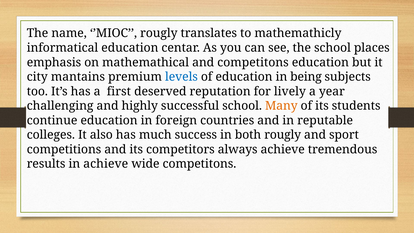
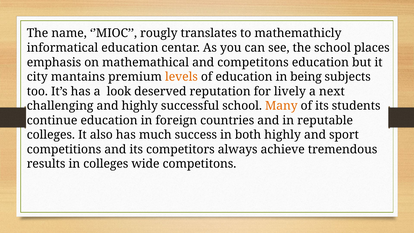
levels colour: blue -> orange (181, 77)
first: first -> look (119, 91)
year: year -> next (332, 91)
both rougly: rougly -> highly (283, 135)
in achieve: achieve -> colleges (106, 164)
